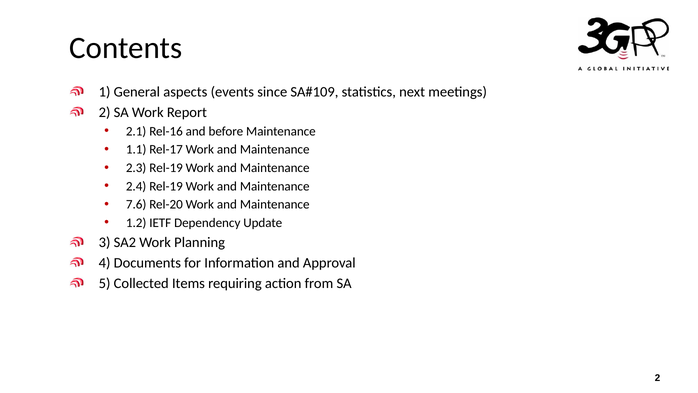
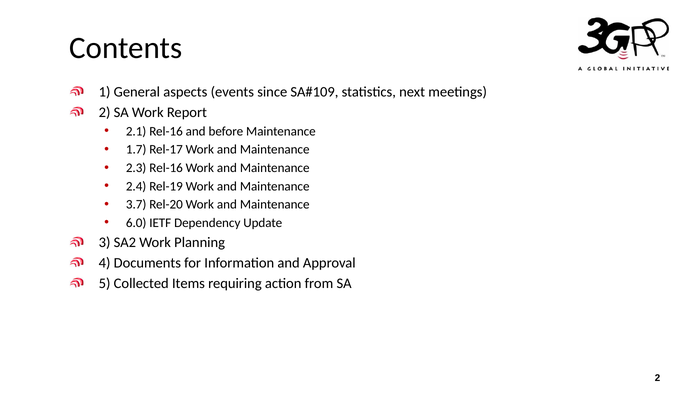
1.1: 1.1 -> 1.7 (136, 150)
2.3 Rel-19: Rel-19 -> Rel-16 (166, 168)
7.6: 7.6 -> 3.7 (136, 204)
1.2: 1.2 -> 6.0 (136, 223)
